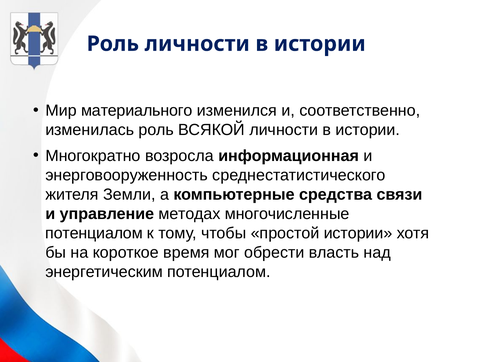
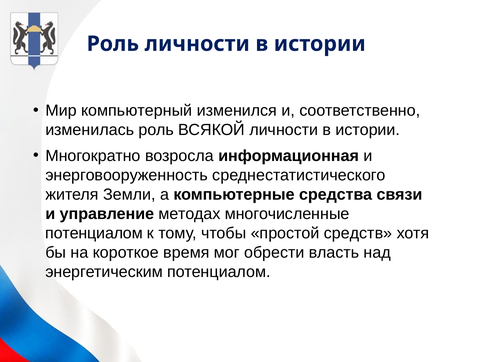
материального: материального -> компьютерный (137, 110)
простой истории: истории -> средств (358, 233)
